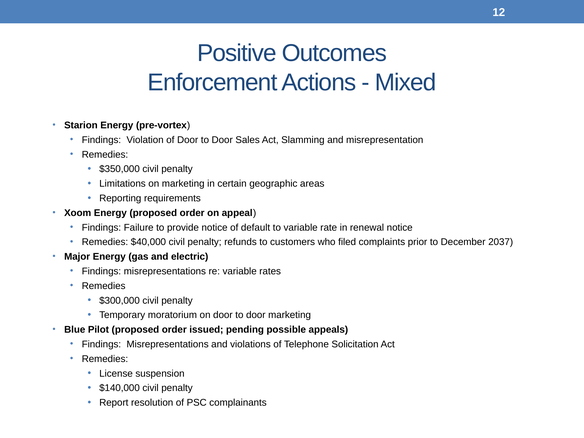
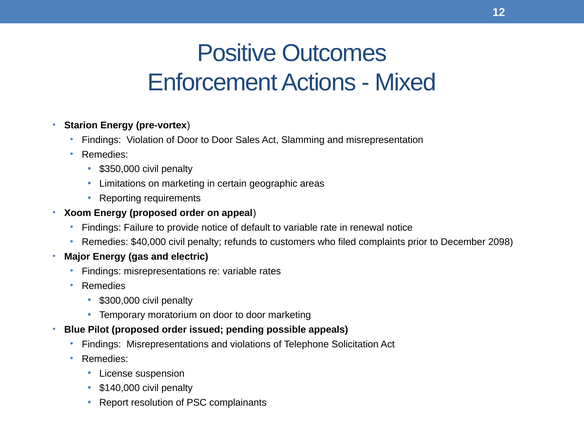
2037: 2037 -> 2098 (501, 242)
